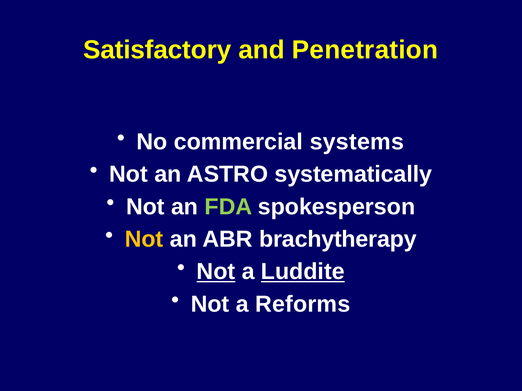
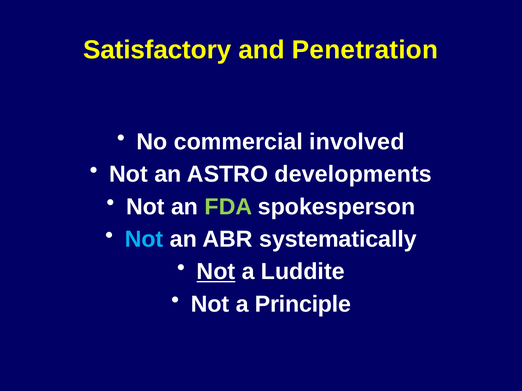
systems: systems -> involved (357, 142)
systematically: systematically -> developments (353, 174)
Not colour: yellow -> light blue (144, 239)
brachytherapy: brachytherapy -> systematically (338, 239)
Luddite underline: present -> none (303, 272)
Reforms: Reforms -> Principle (303, 304)
